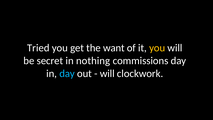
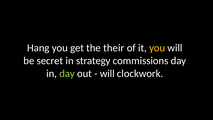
Tried: Tried -> Hang (38, 48)
want: want -> their (114, 48)
nothing: nothing -> strategy (93, 61)
day colour: light blue -> light green (67, 73)
